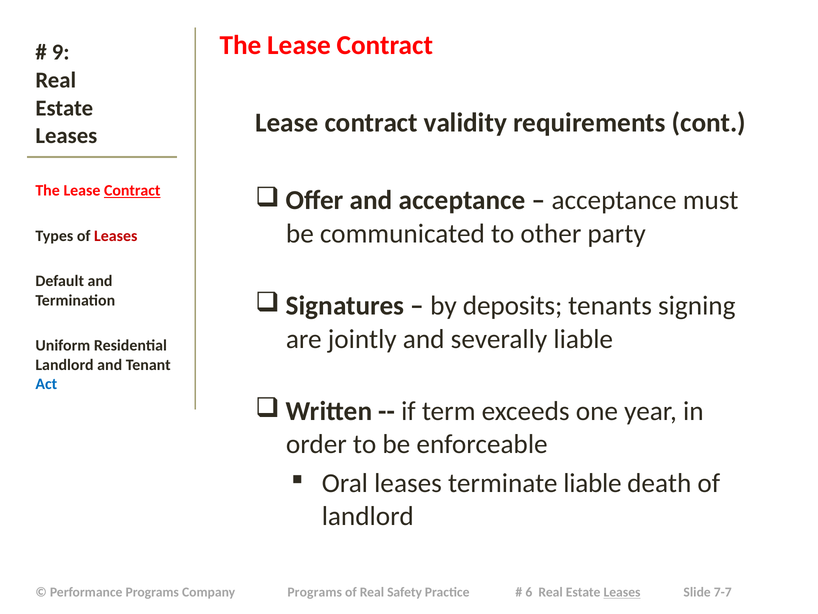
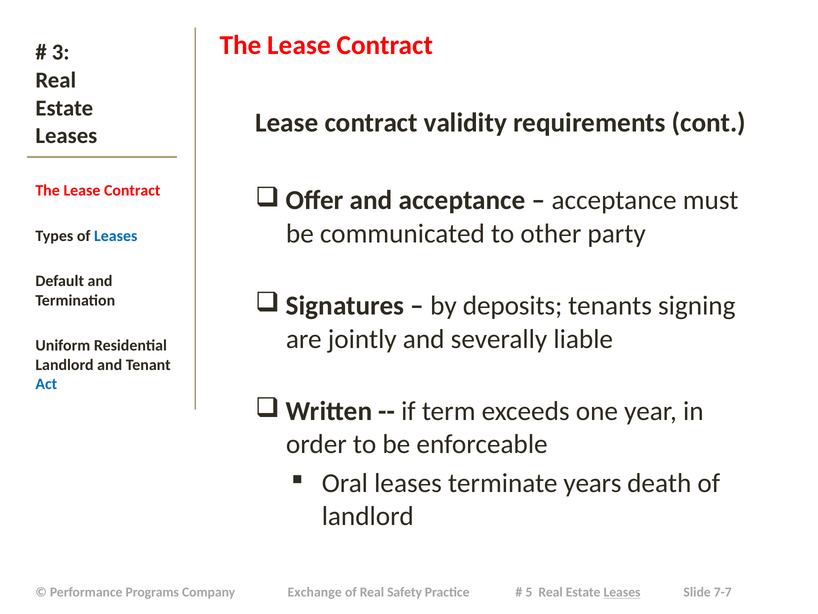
9: 9 -> 3 (61, 52)
Contract underline: present -> none (132, 191)
Leases colour: red -> blue (116, 236)
terminate liable: liable -> years (592, 483)
Company Programs: Programs -> Exchange (315, 592)
6: 6 -> 5 (529, 592)
